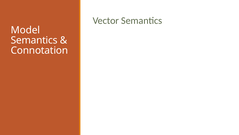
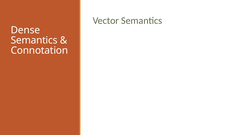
Model: Model -> Dense (25, 30)
